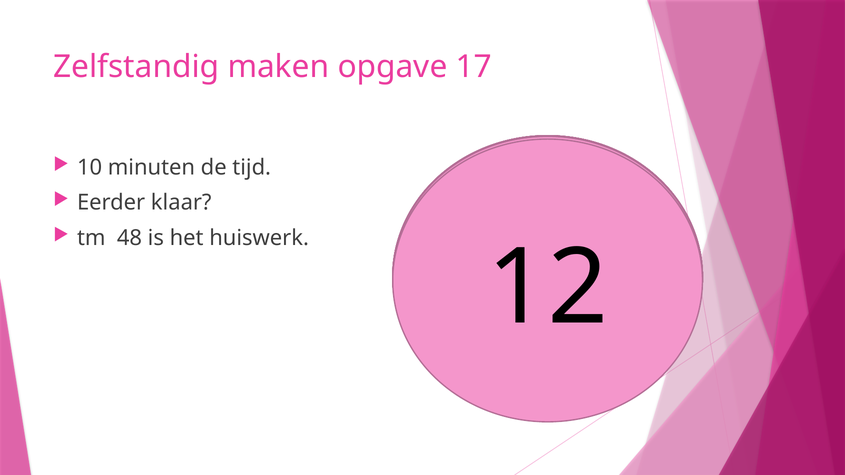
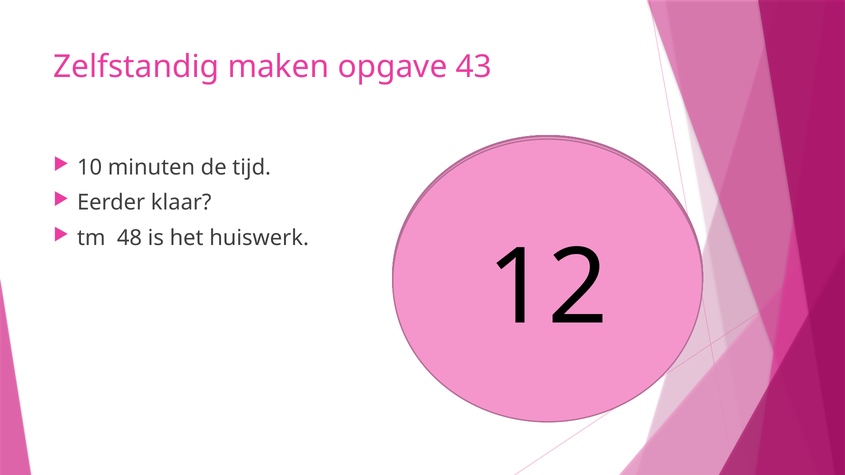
17: 17 -> 43 (474, 67)
